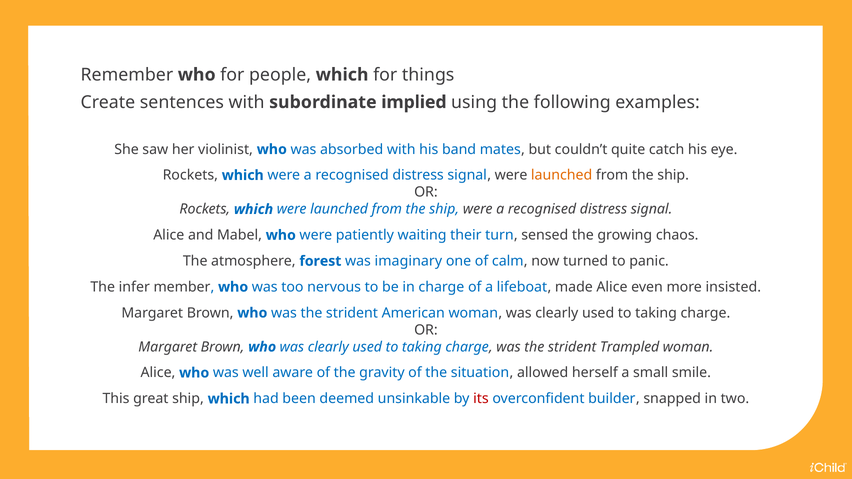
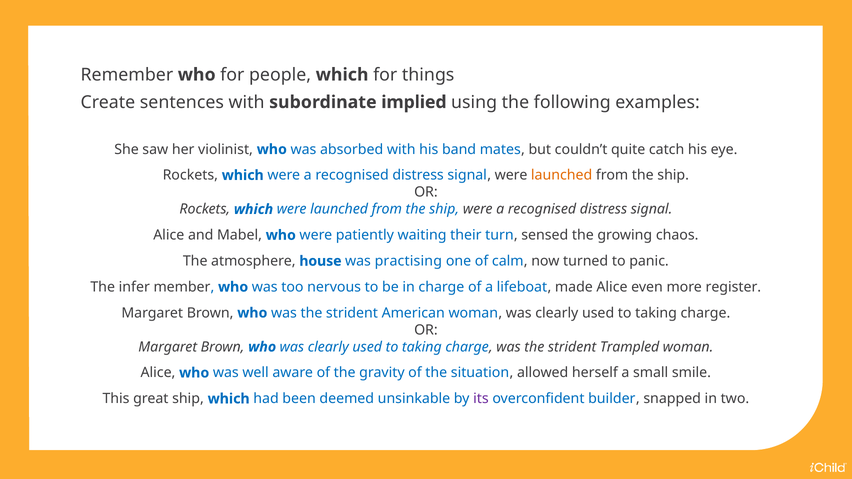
forest: forest -> house (320, 261)
imaginary: imaginary -> practising (408, 261)
insisted: insisted -> register (733, 287)
its colour: red -> purple (481, 399)
